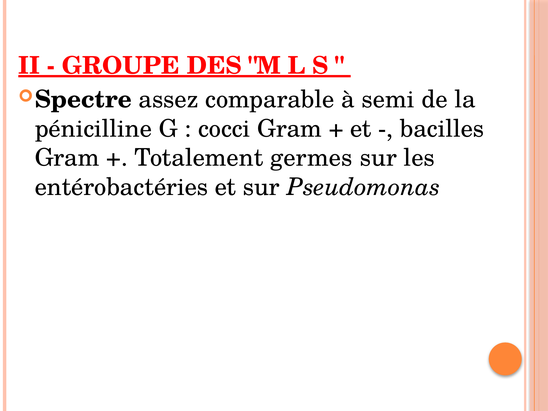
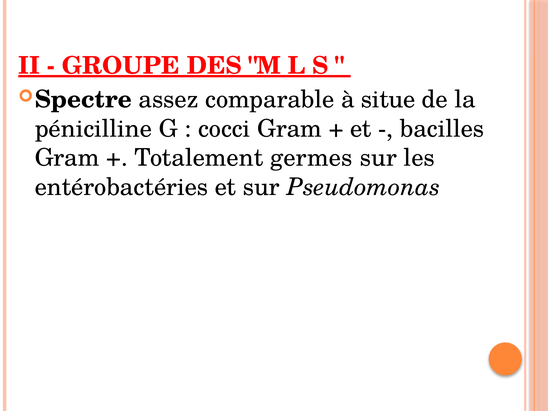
semi: semi -> situe (388, 99)
